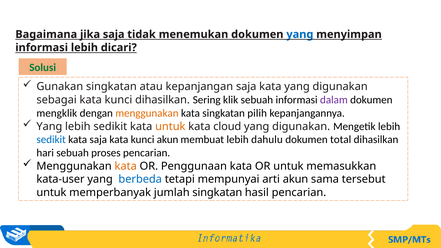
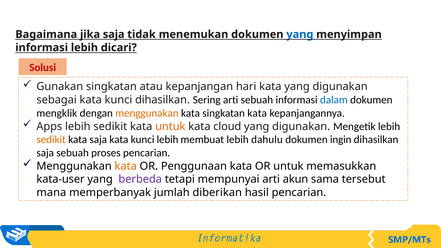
Solusi colour: green -> red (43, 67)
kepanjangan saja: saja -> hari (246, 87)
Sering klik: klik -> arti (231, 100)
dalam colour: purple -> blue (334, 100)
singkatan pilih: pilih -> kata (257, 113)
Yang: Yang -> Apps (49, 126)
sedikit colour: blue -> orange (51, 140)
kunci akun: akun -> lebih (168, 140)
total: total -> ingin (341, 140)
hari: hari -> saja (45, 153)
berbeda colour: blue -> purple (140, 179)
untuk: untuk -> mana (51, 193)
jumlah singkatan: singkatan -> diberikan (217, 193)
